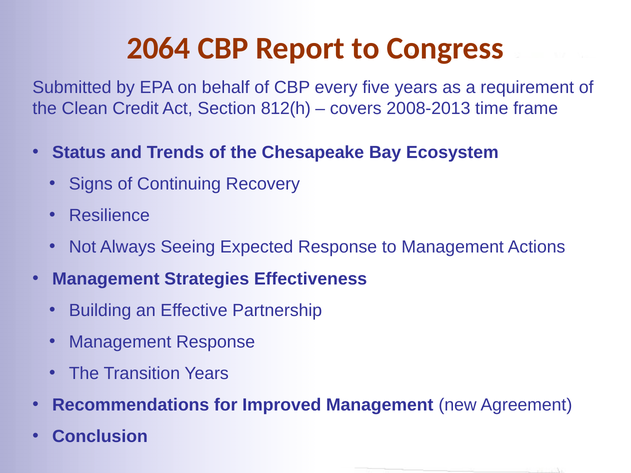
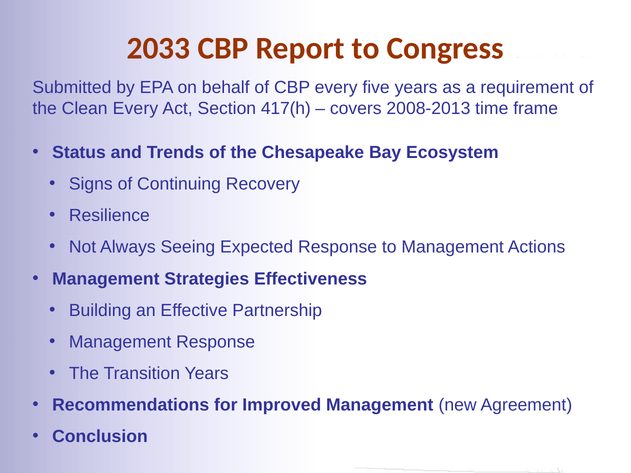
2064: 2064 -> 2033 (158, 48)
Clean Credit: Credit -> Every (135, 108)
812(h: 812(h -> 417(h (286, 108)
